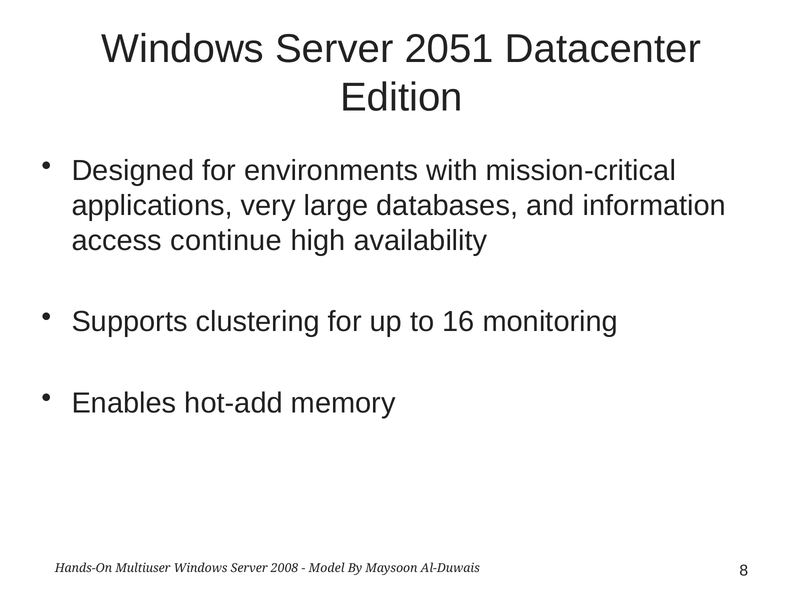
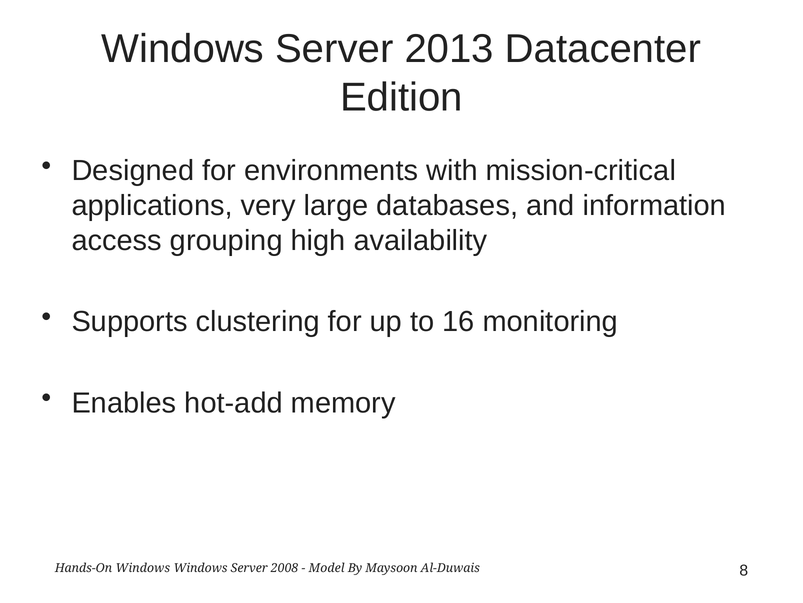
2051: 2051 -> 2013 (449, 49)
continue: continue -> grouping (226, 240)
Hands-On Multiuser: Multiuser -> Windows (143, 568)
